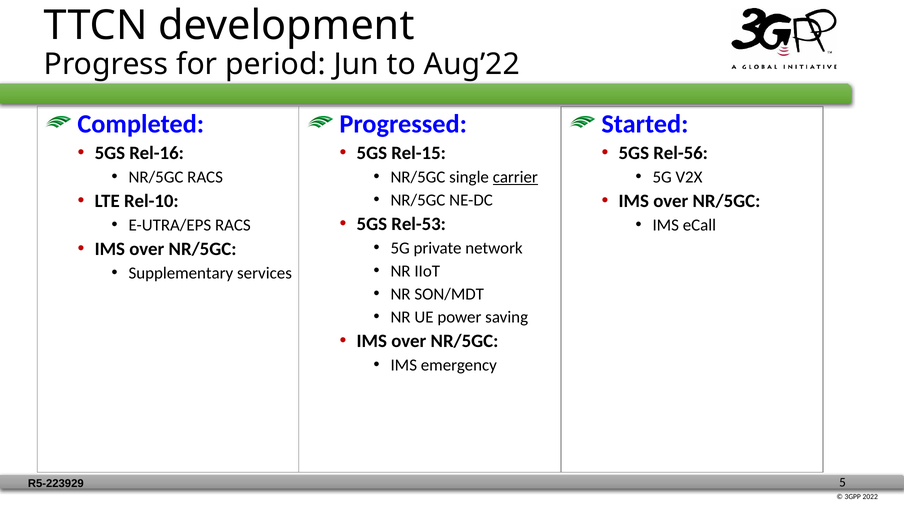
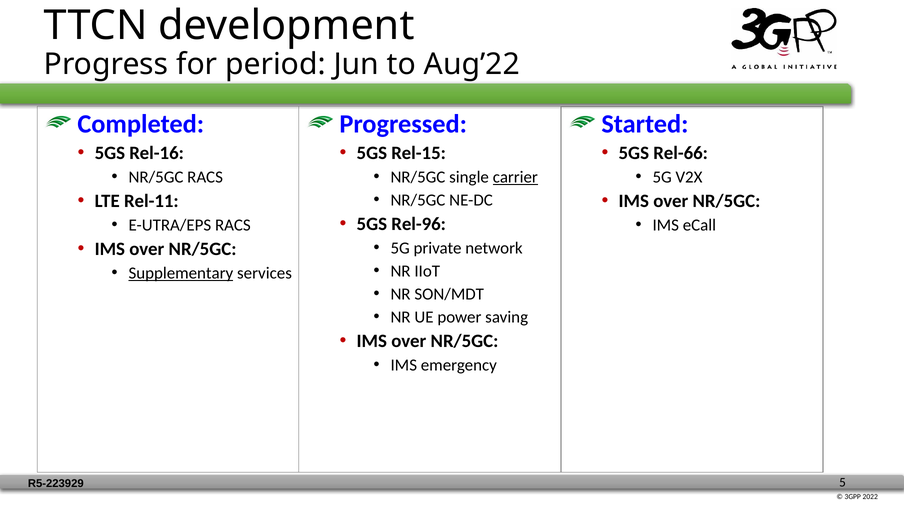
Rel-56: Rel-56 -> Rel-66 (681, 153)
Rel-10: Rel-10 -> Rel-11 (151, 201)
Rel-53: Rel-53 -> Rel-96 (419, 224)
Supplementary underline: none -> present (181, 273)
